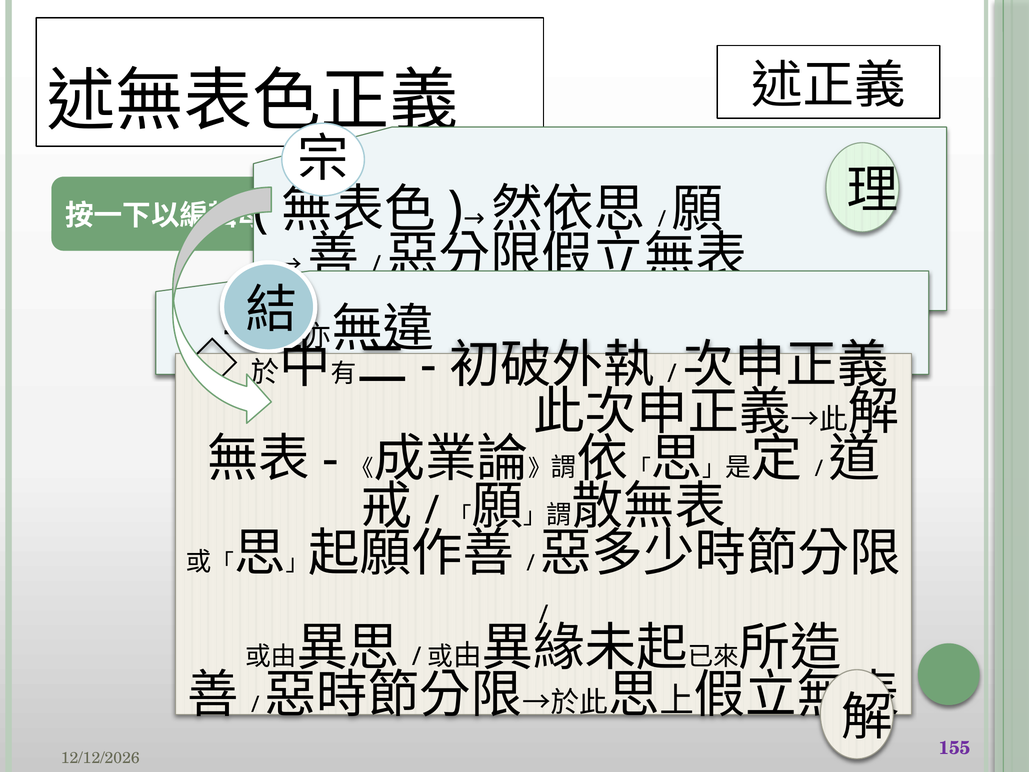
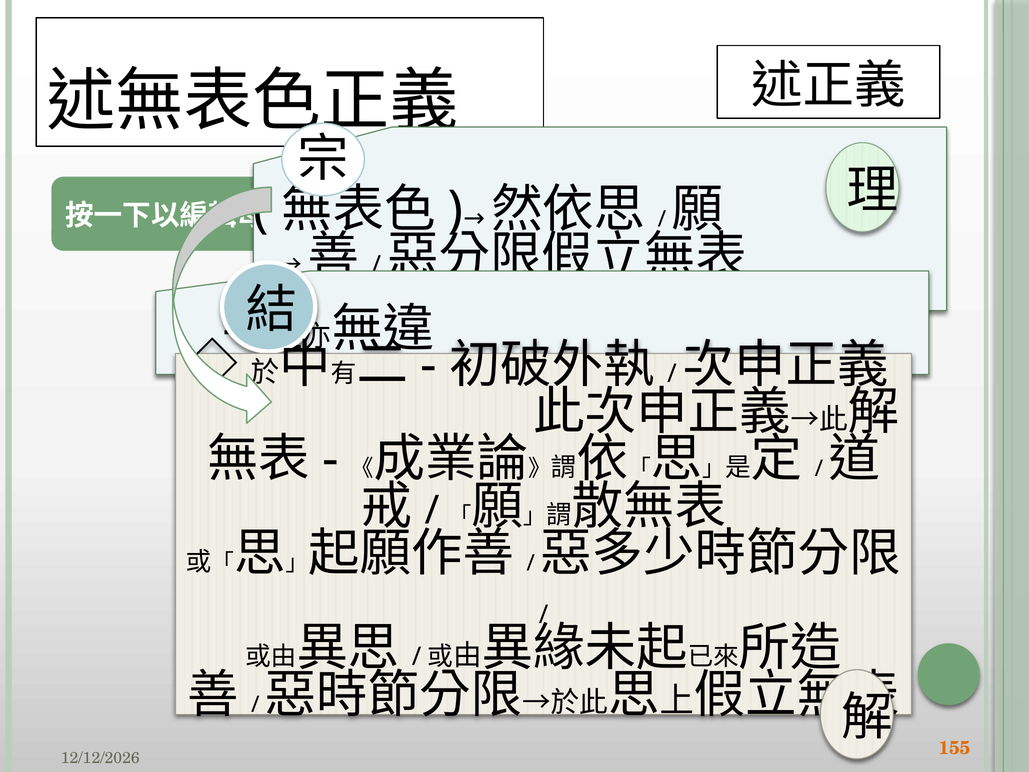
155 colour: purple -> orange (955, 748)
